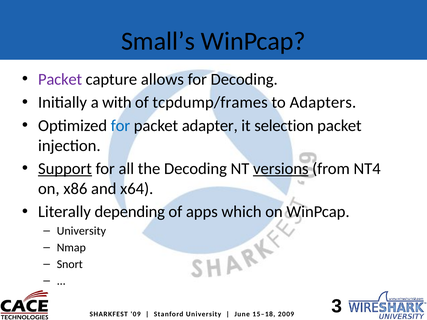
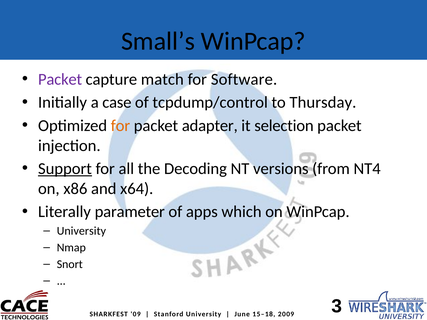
allows: allows -> match (162, 79)
for Decoding: Decoding -> Software (244, 79)
with: with -> case (117, 103)
tcpdump/frames: tcpdump/frames -> tcpdump/control (210, 103)
Adapters: Adapters -> Thursday (323, 103)
for colour: blue -> orange (120, 126)
versions underline: present -> none (281, 169)
depending: depending -> parameter (130, 212)
